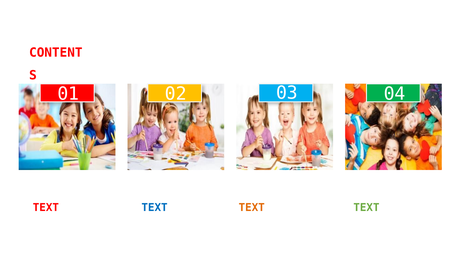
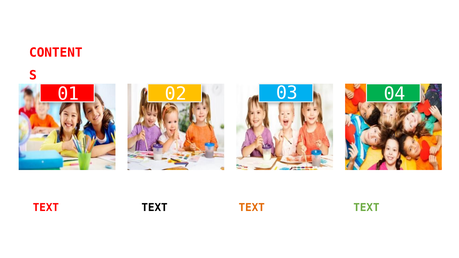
TEXT colour: blue -> black (155, 208)
